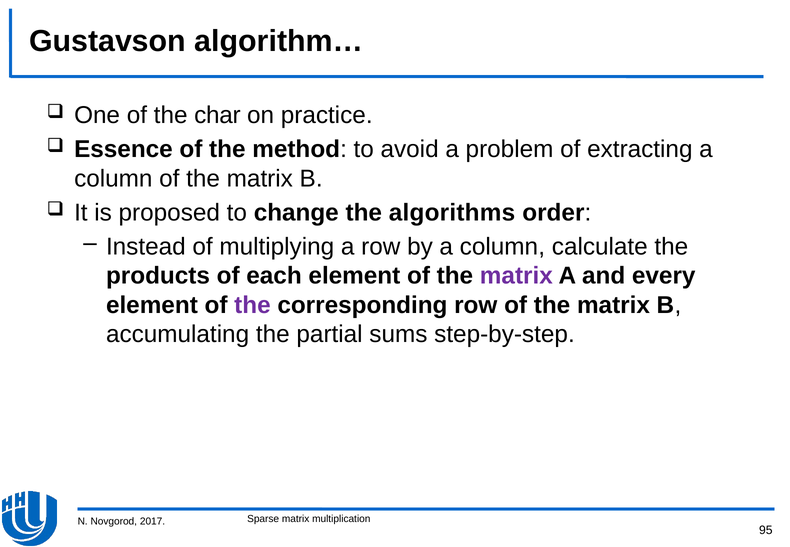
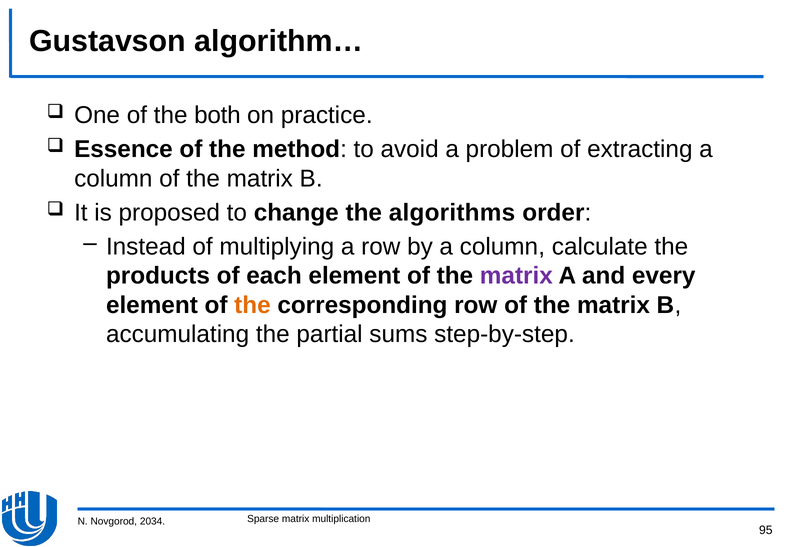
char: char -> both (217, 115)
the colour: purple -> orange (252, 305)
2017: 2017 -> 2034 (153, 522)
